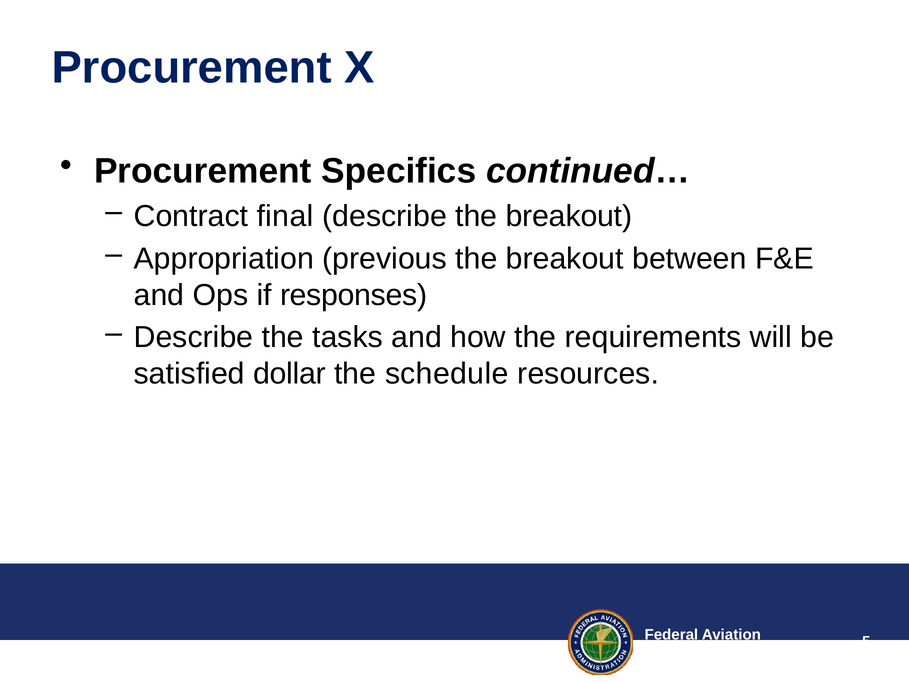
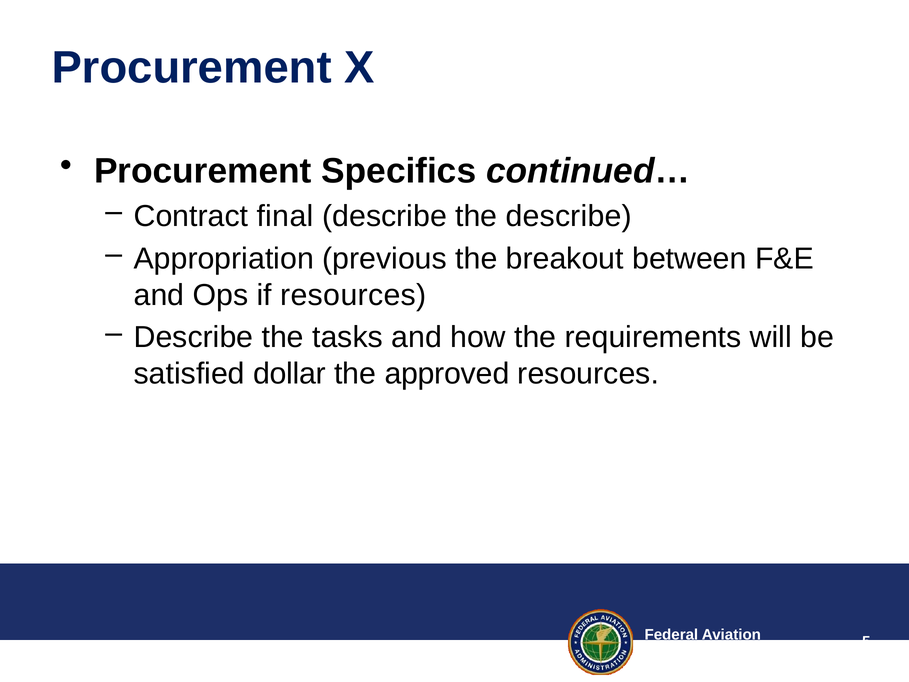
describe the breakout: breakout -> describe (569, 216)
if responses: responses -> resources (353, 295)
schedule: schedule -> approved (447, 374)
